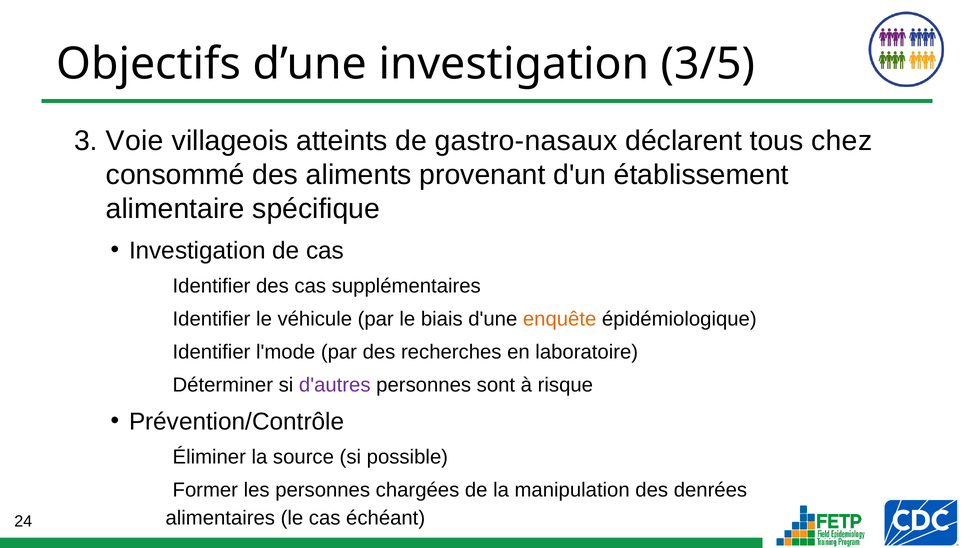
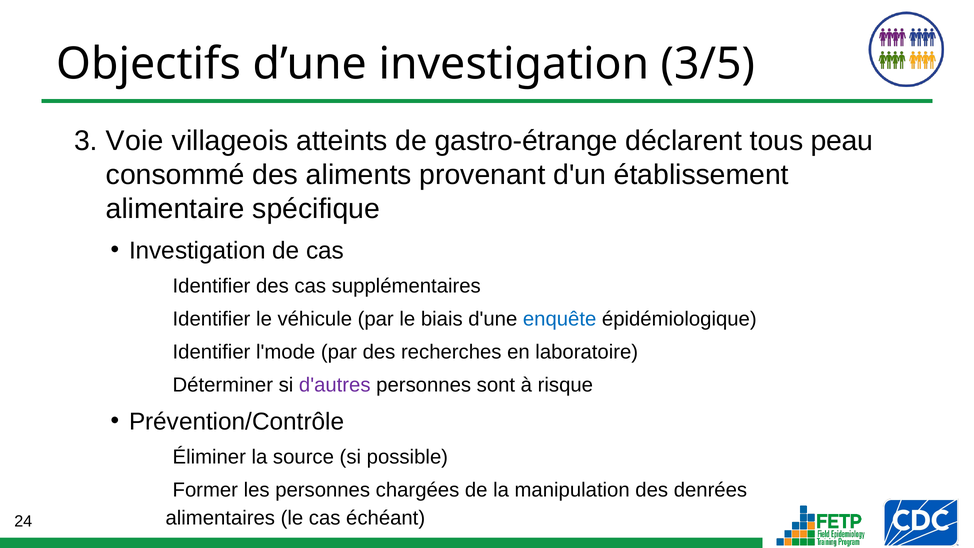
gastro-nasaux: gastro-nasaux -> gastro-étrange (526, 141)
chez: chez -> peau (842, 141)
enquête colour: orange -> blue (560, 319)
